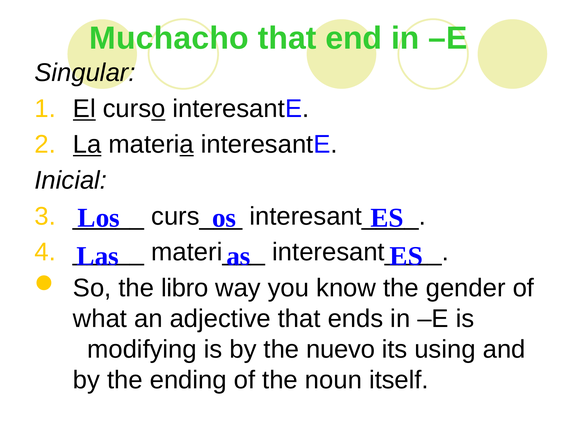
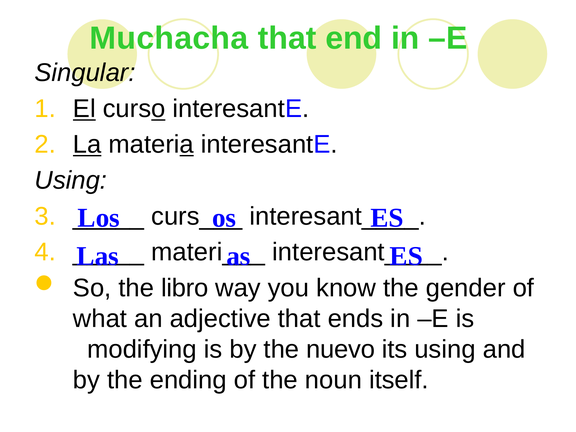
Muchacho: Muchacho -> Muchacha (169, 38)
Inicial: Inicial -> Using (71, 180)
